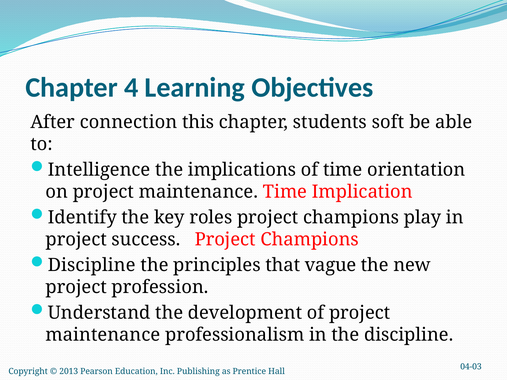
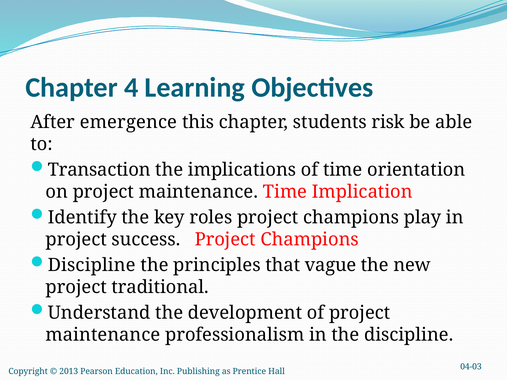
connection: connection -> emergence (128, 122)
soft: soft -> risk (388, 122)
Intelligence: Intelligence -> Transaction (99, 170)
profession: profession -> traditional (160, 287)
